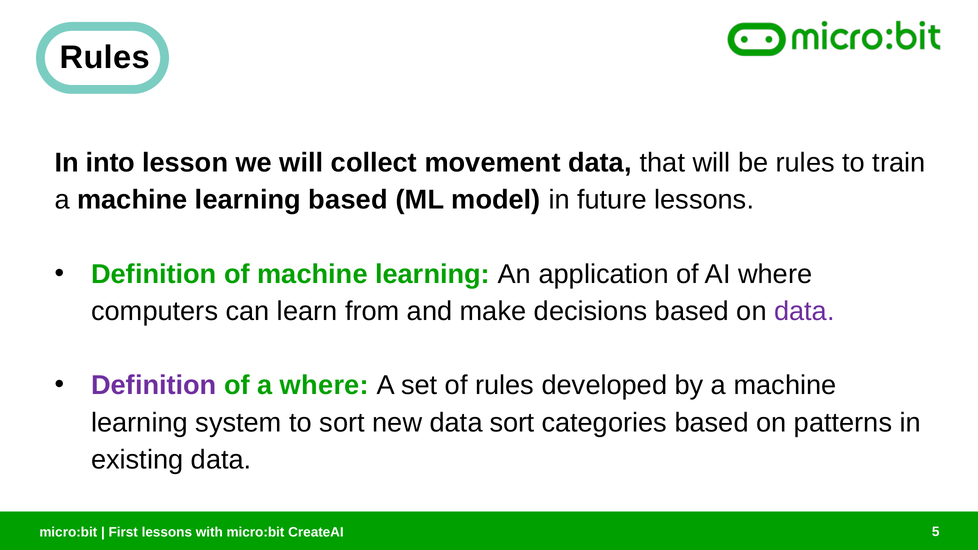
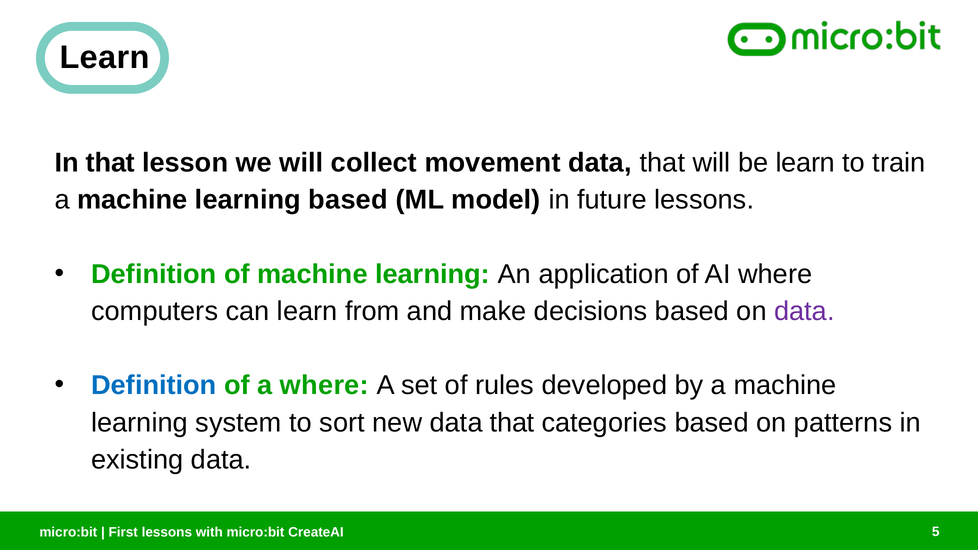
Rules: Rules -> Learn (105, 58)
In into: into -> that (110, 163)
be rules: rules -> learn (805, 163)
Definition colour: purple -> blue (154, 386)
new data sort: sort -> that (512, 423)
